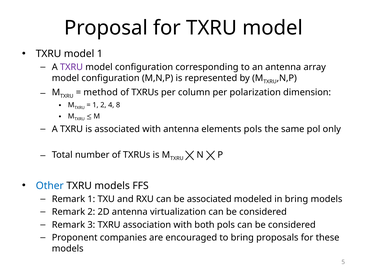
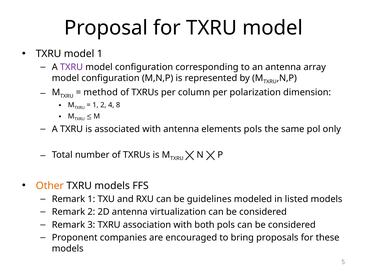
Other colour: blue -> orange (50, 186)
be associated: associated -> guidelines (209, 199)
in bring: bring -> listed (297, 199)
